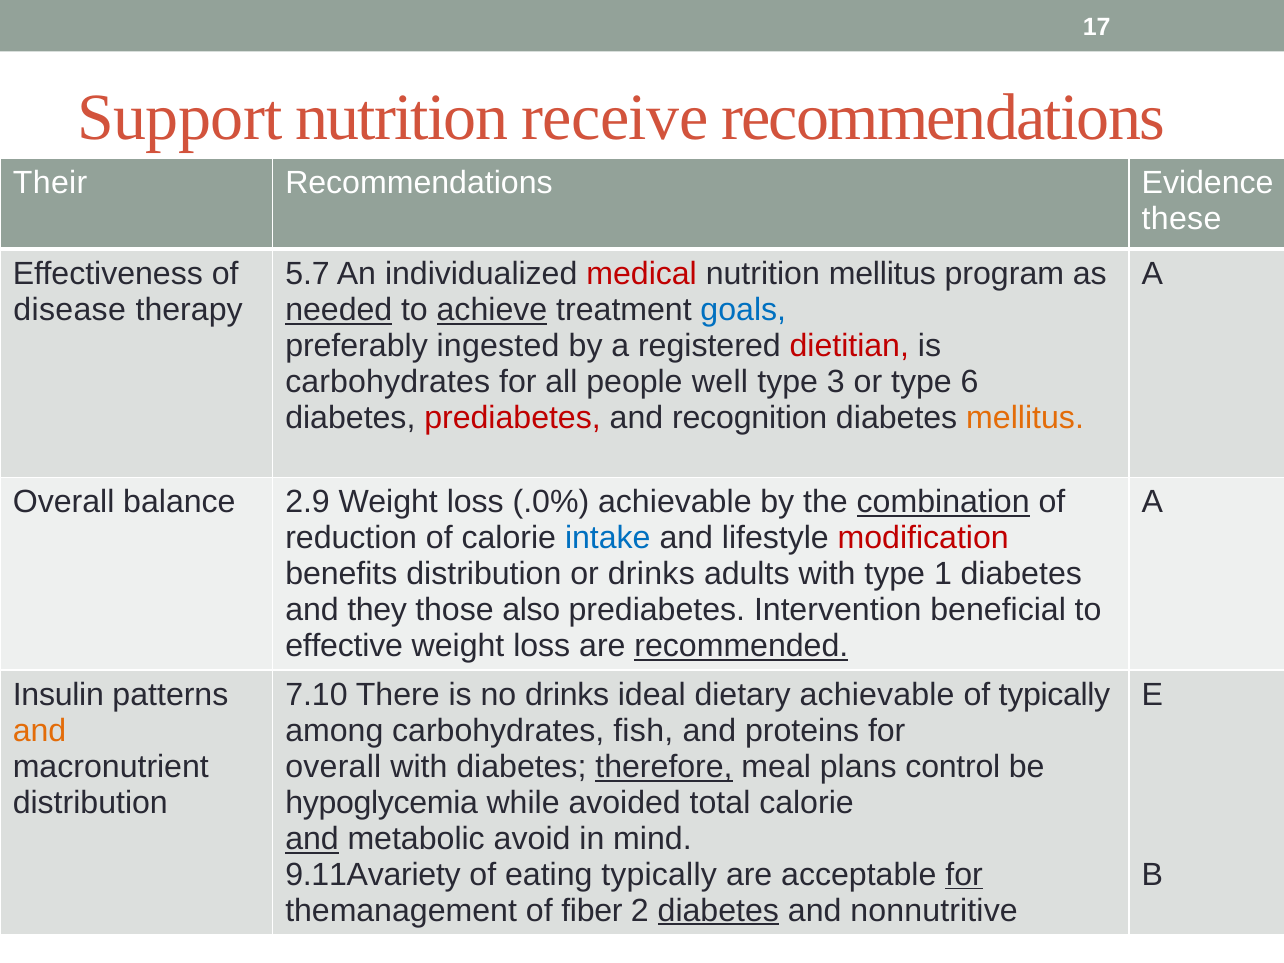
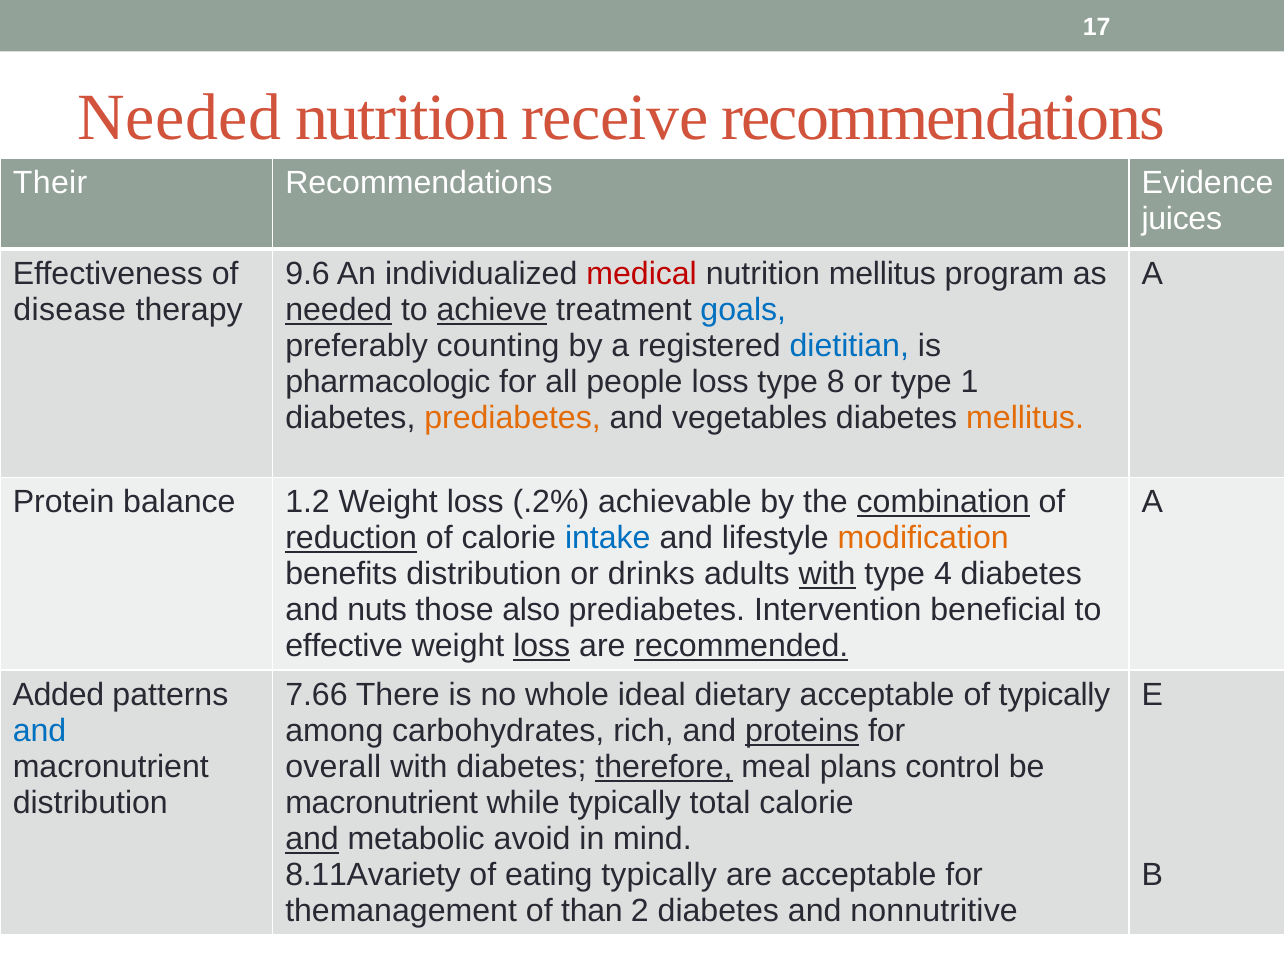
Support: Support -> Needed (179, 117)
these: these -> juices (1182, 219)
5.7: 5.7 -> 9.6 (308, 274)
ingested: ingested -> counting (498, 346)
dietitian colour: red -> blue (849, 346)
carbohydrates: carbohydrates -> pharmacologic (388, 382)
people well: well -> loss (720, 382)
3: 3 -> 8 (836, 382)
6: 6 -> 1 (970, 382)
prediabetes colour: red -> orange (513, 418)
recognition: recognition -> vegetables (750, 418)
Overall: Overall -> Protein (64, 502)
2.9: 2.9 -> 1.2 (308, 502)
.0%: .0% -> .2% (551, 502)
reduction underline: none -> present (351, 538)
modification colour: red -> orange (923, 538)
with underline: none -> present (827, 574)
1: 1 -> 4 (943, 574)
they: they -> nuts (377, 610)
loss underline: none -> present (542, 646)
Insulin: Insulin -> Added (58, 695)
7.10: 7.10 -> 7.66 (316, 695)
no drinks: drinks -> whole (567, 695)
dietary achievable: achievable -> acceptable (877, 695)
and colour: orange -> blue (40, 731)
fish: fish -> rich (643, 731)
proteins underline: none -> present (802, 731)
hypoglycemia: hypoglycemia -> macronutrient (382, 803)
while avoided: avoided -> typically (625, 803)
9.11Avariety: 9.11Avariety -> 8.11Avariety (373, 875)
for underline: present -> none (964, 875)
fiber: fiber -> than (592, 911)
diabetes underline: present -> none (718, 911)
